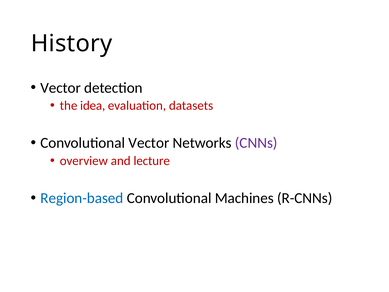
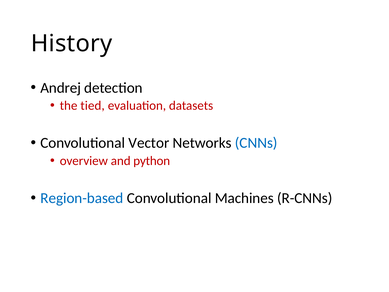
Vector: Vector -> Andrej (61, 88)
idea: idea -> tied (93, 106)
CNNs colour: purple -> blue (256, 143)
lecture: lecture -> python (152, 161)
